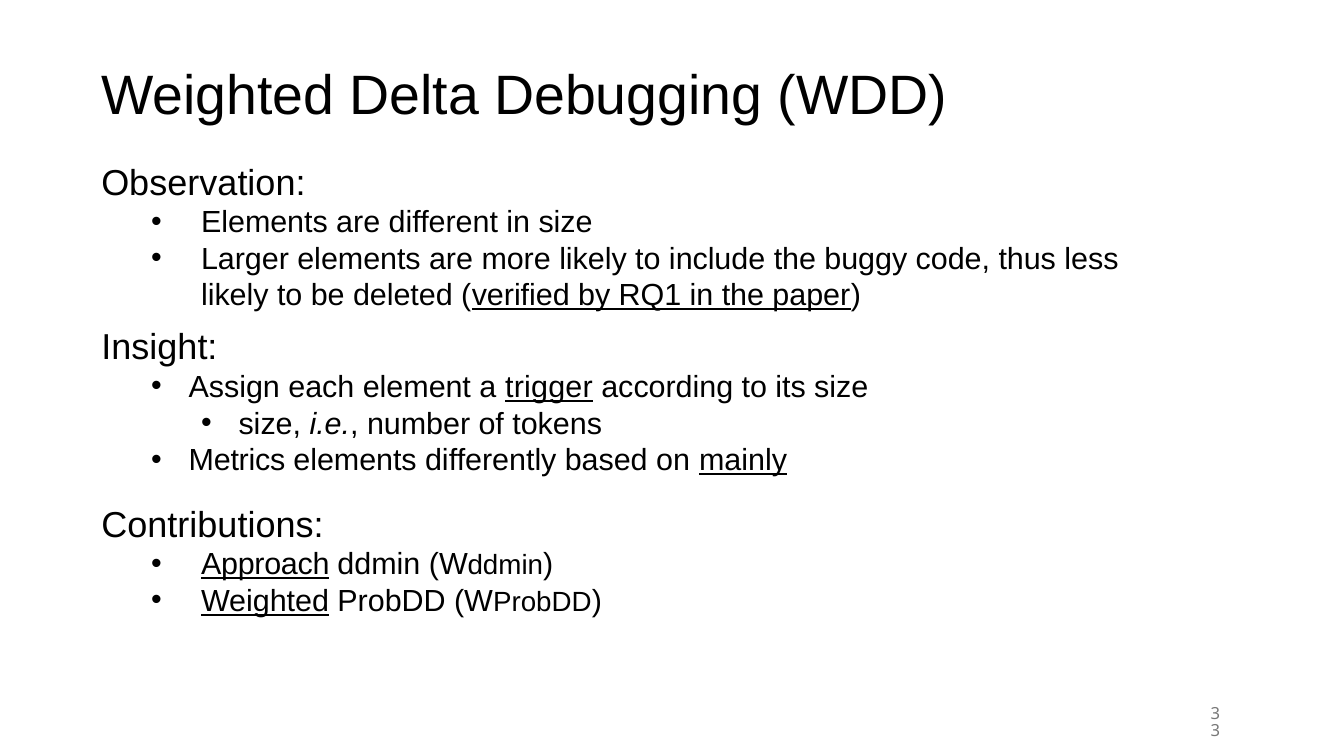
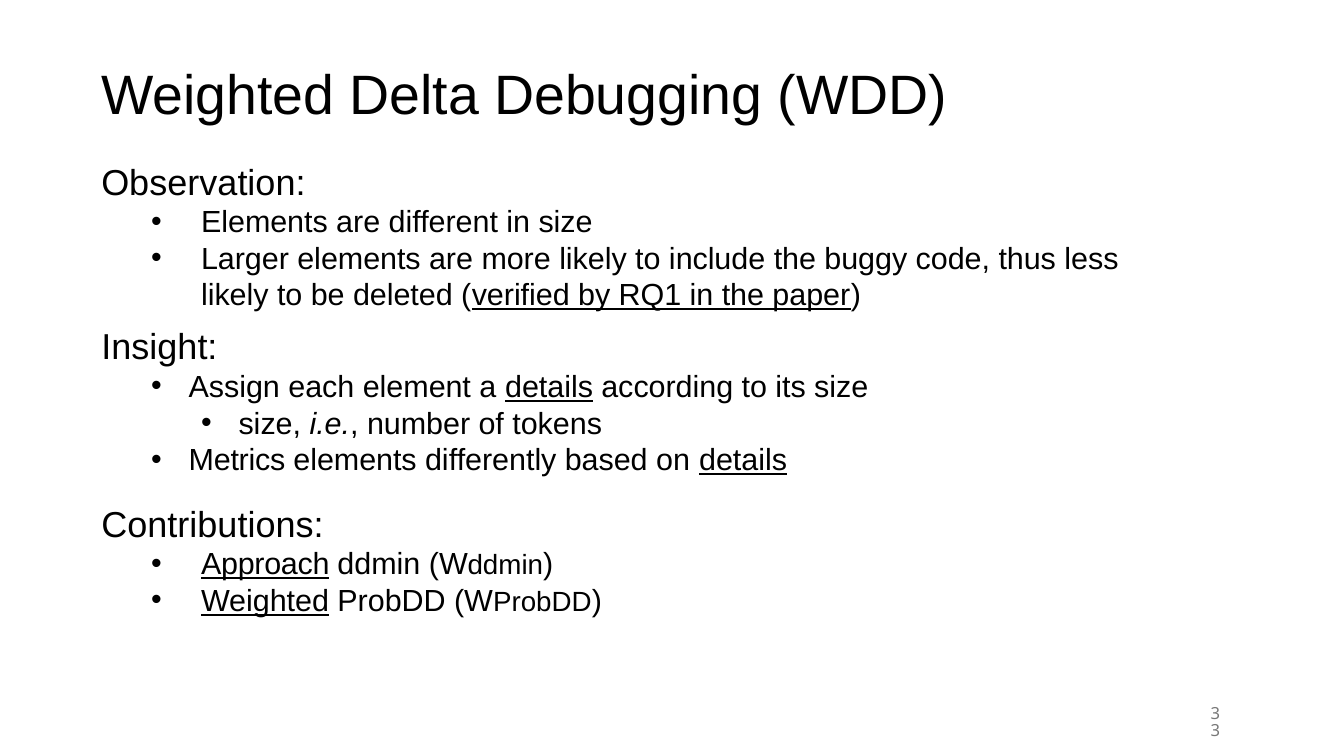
a trigger: trigger -> details (549, 387)
on mainly: mainly -> details (743, 460)
